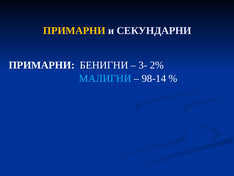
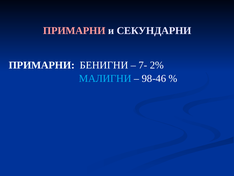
ПРИМАРНИ colour: yellow -> pink (74, 31)
3-: 3- -> 7- (143, 65)
98-14: 98-14 -> 98-46 (154, 78)
